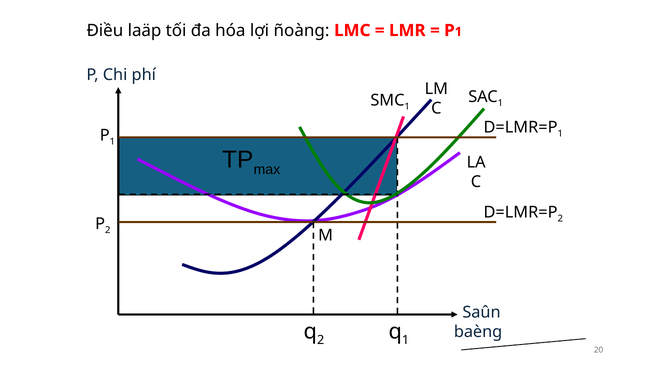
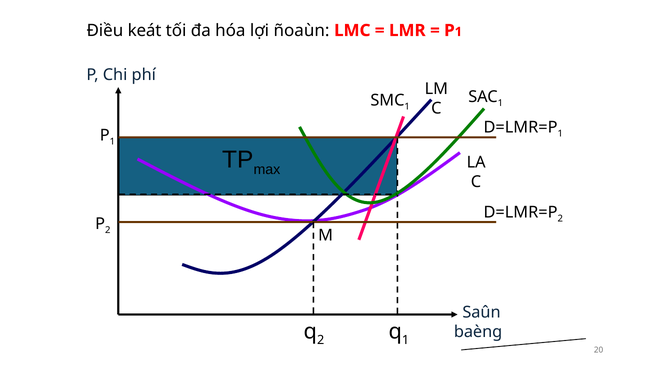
laäp: laäp -> keát (145, 31)
ñoàng: ñoàng -> ñoaùn (302, 31)
